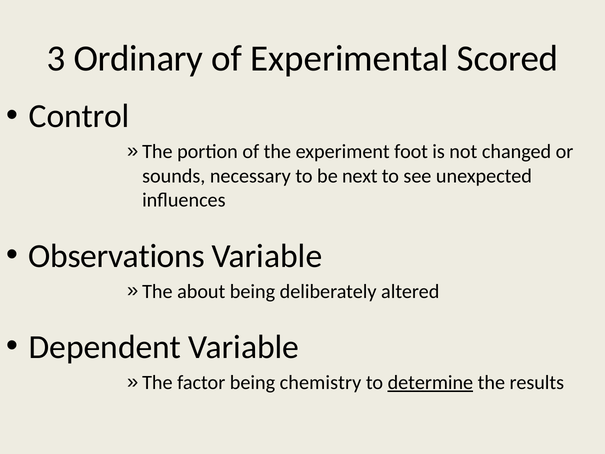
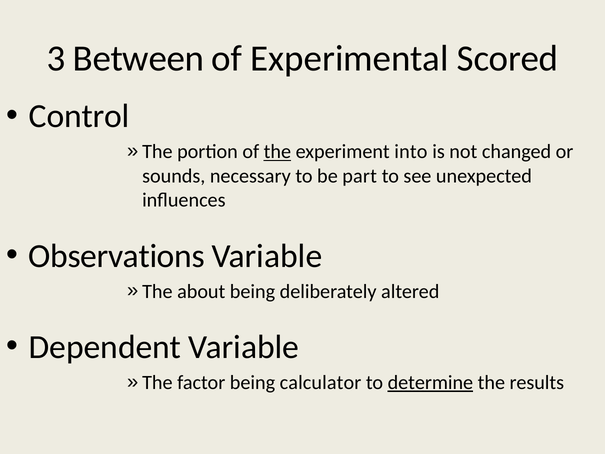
Ordinary: Ordinary -> Between (138, 59)
the underline: none -> present (277, 152)
foot: foot -> into (411, 152)
next: next -> part (360, 176)
chemistry: chemistry -> calculator (321, 382)
